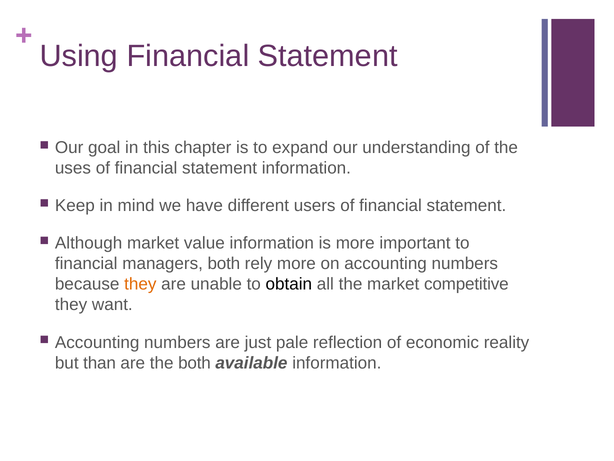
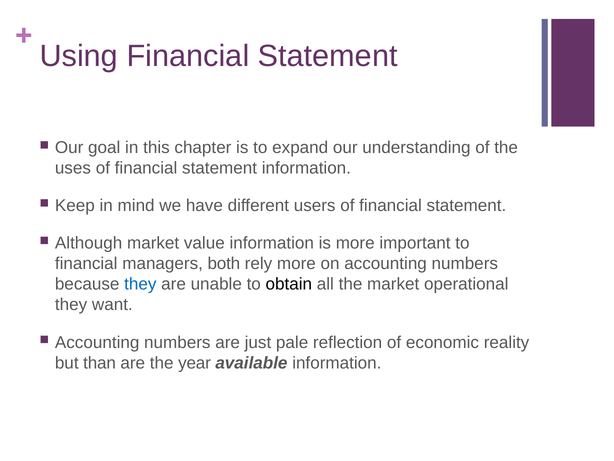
they colour: orange -> blue (140, 284)
competitive: competitive -> operational (466, 284)
the both: both -> year (194, 363)
